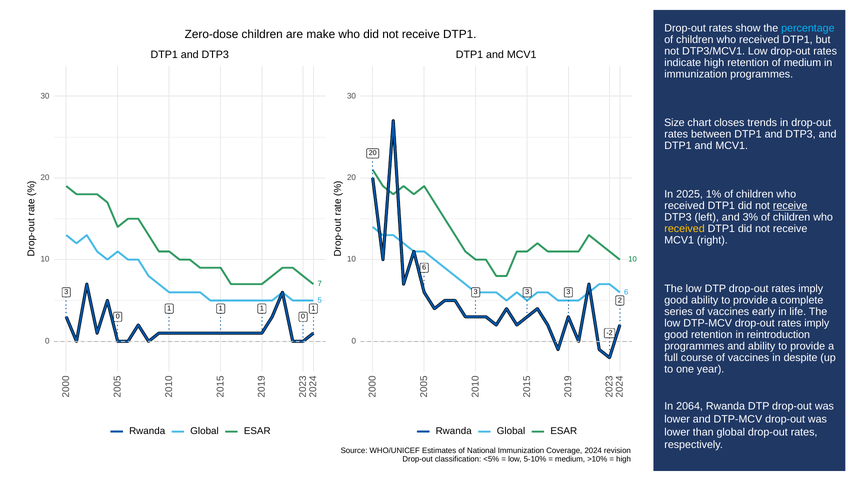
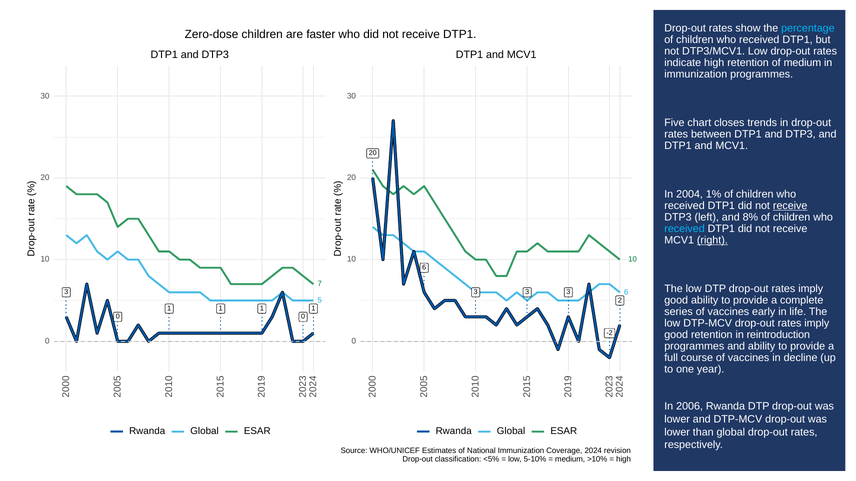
make: make -> faster (321, 34)
Size: Size -> Five (674, 123)
2025: 2025 -> 2004 (690, 194)
3%: 3% -> 8% (750, 217)
received colour: yellow -> light blue (685, 229)
right underline: none -> present (712, 240)
despite: despite -> decline (801, 358)
2064: 2064 -> 2006 (690, 407)
